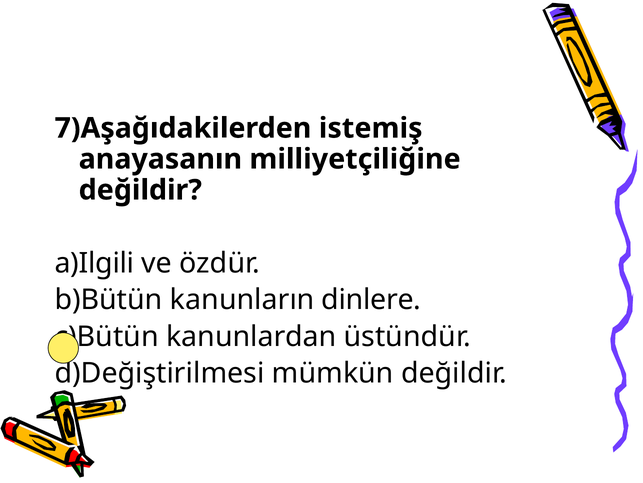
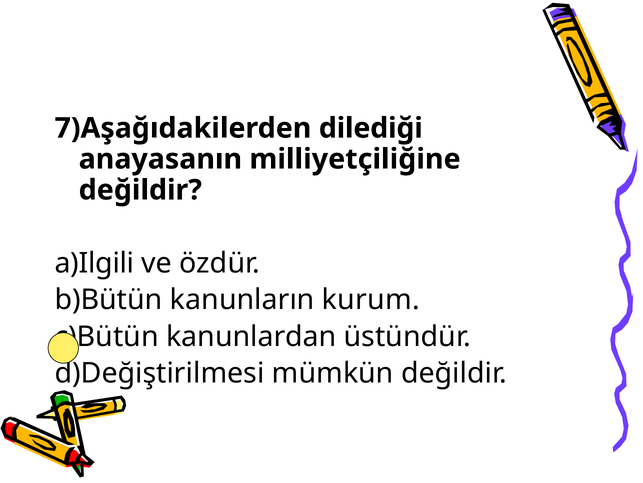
istemiş: istemiş -> dilediği (371, 128)
dinlere: dinlere -> kurum (371, 300)
